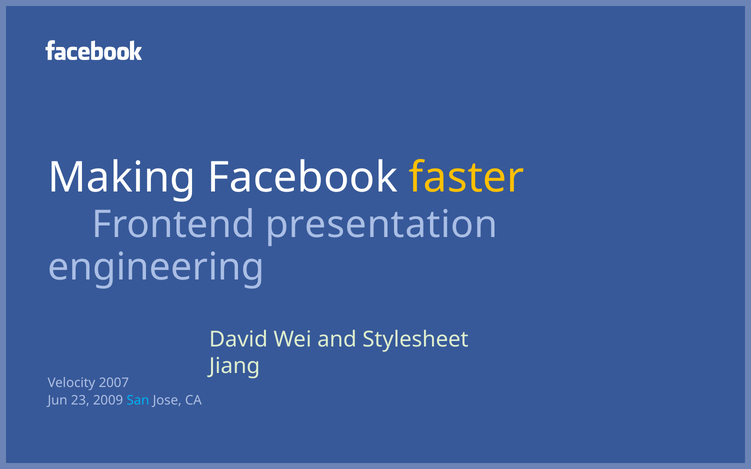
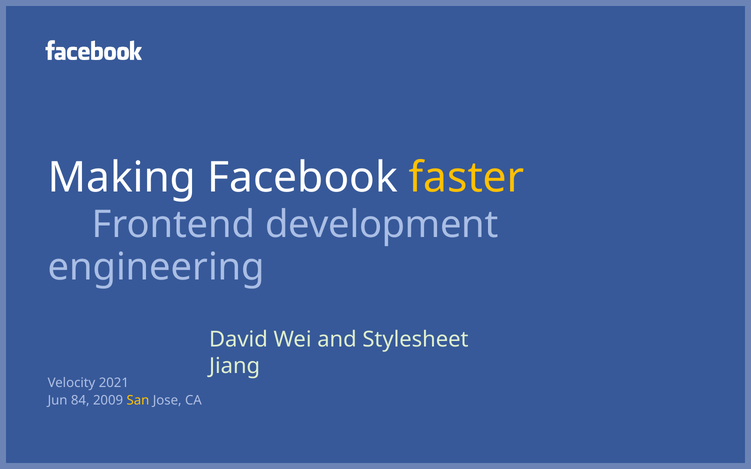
presentation: presentation -> development (382, 225)
2007: 2007 -> 2021 (114, 383)
23: 23 -> 84 (80, 401)
San colour: light blue -> yellow (138, 401)
